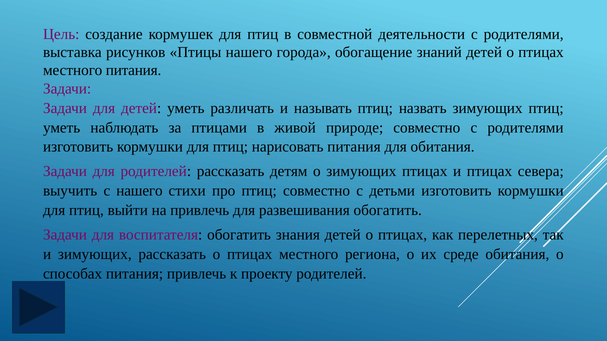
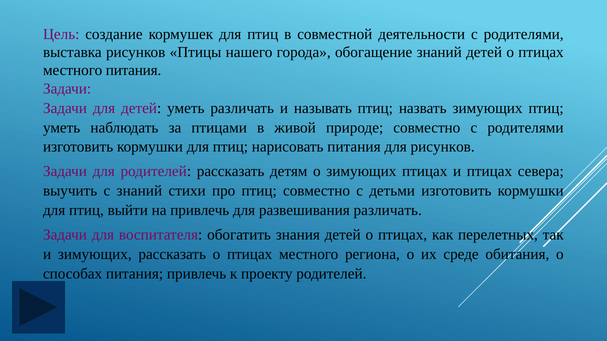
для обитания: обитания -> рисунков (443, 147)
с нашего: нашего -> знаний (139, 191)
развешивания обогатить: обогатить -> различать (388, 211)
